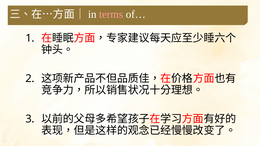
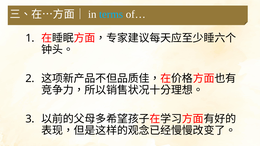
terms colour: pink -> light blue (111, 14)
